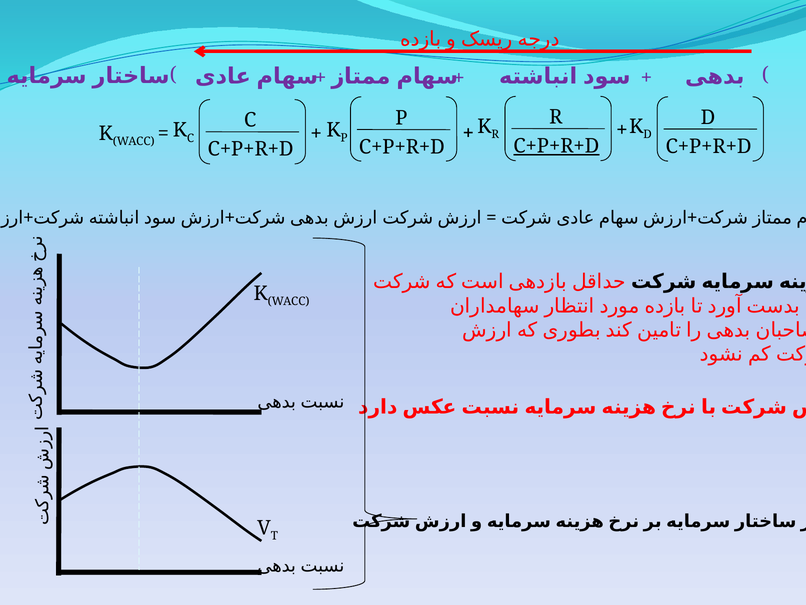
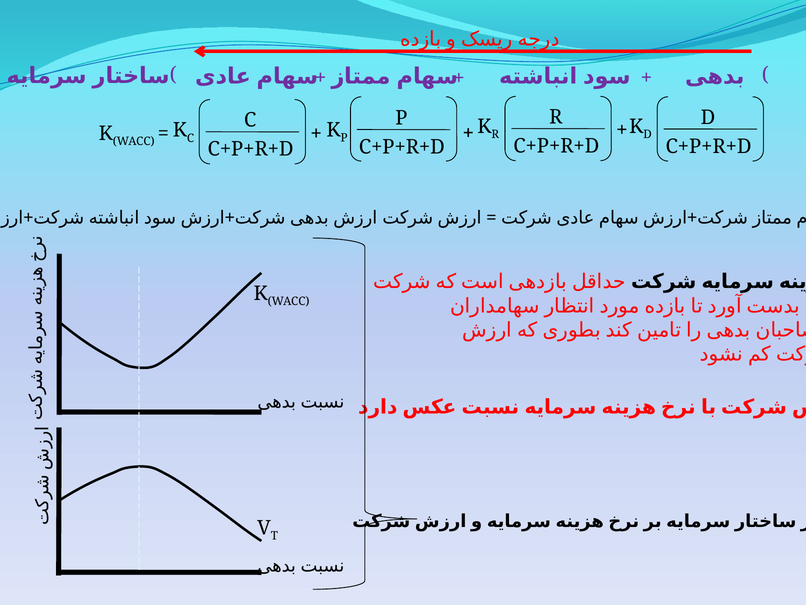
C+P+R+D underline: present -> none (556, 146)
